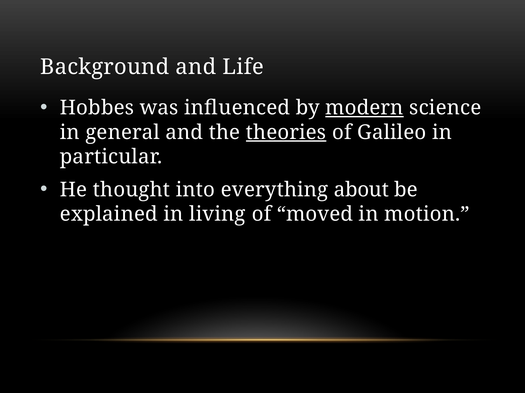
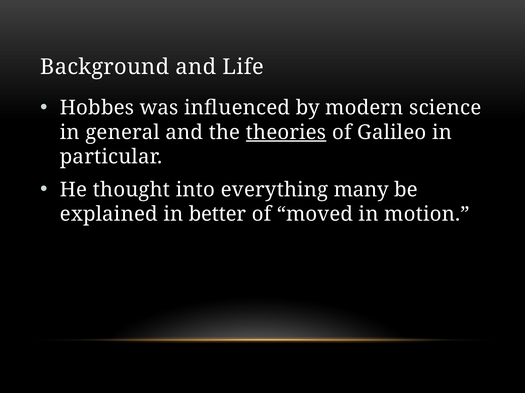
modern underline: present -> none (364, 108)
about: about -> many (361, 190)
living: living -> better (218, 214)
